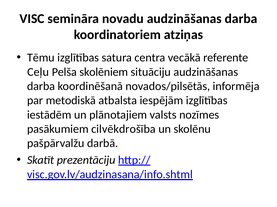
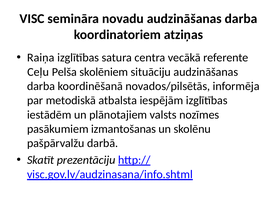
Tēmu: Tēmu -> Raiņa (41, 58)
cilvēkdrošība: cilvēkdrošība -> izmantošanas (124, 129)
